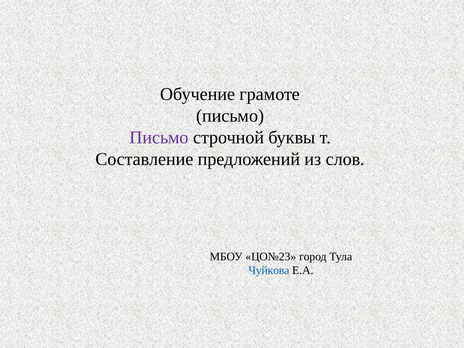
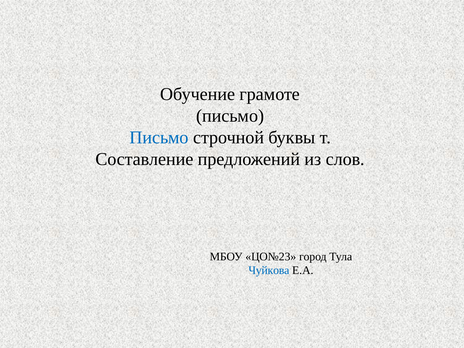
Письмо colour: purple -> blue (159, 137)
